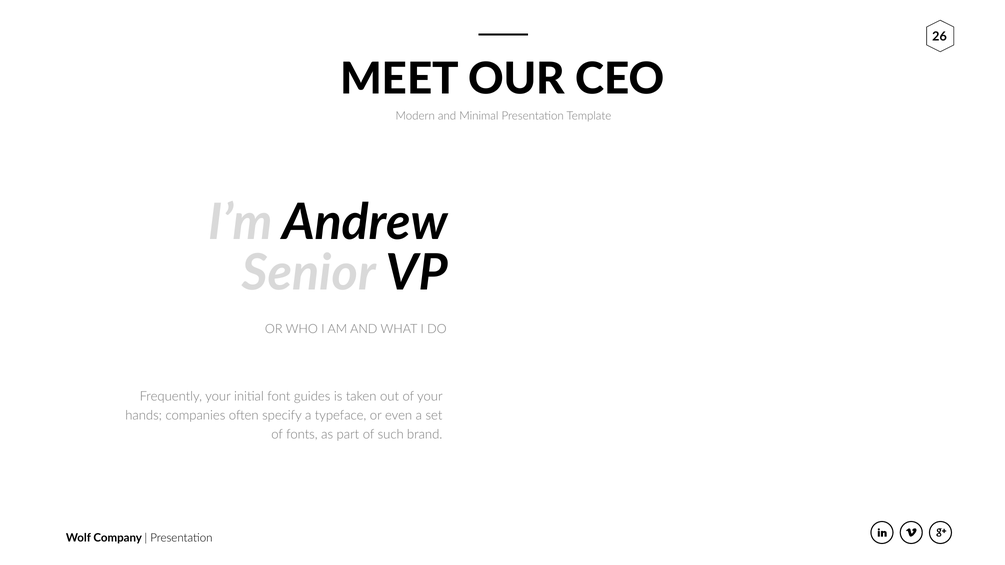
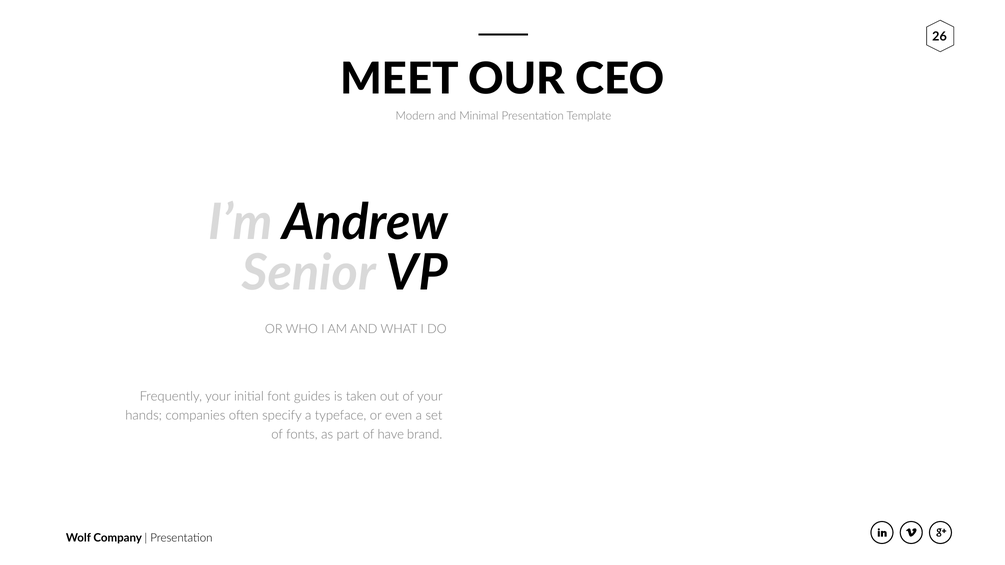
such: such -> have (391, 435)
